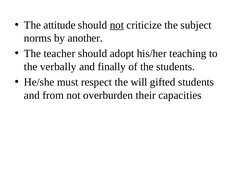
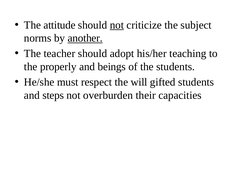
another underline: none -> present (85, 38)
verbally: verbally -> properly (58, 67)
finally: finally -> beings (112, 67)
from: from -> steps (53, 95)
